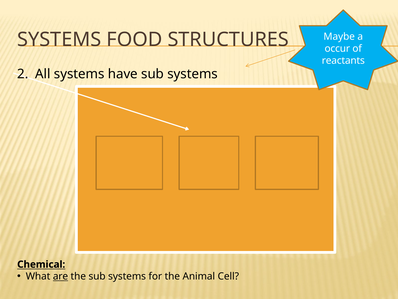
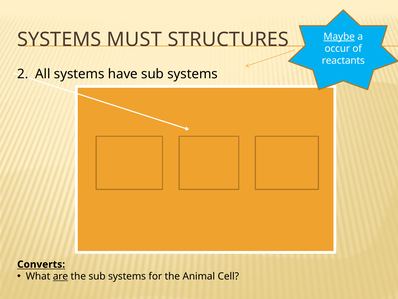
Maybe underline: none -> present (339, 37)
FOOD: FOOD -> MUST (134, 40)
Chemical: Chemical -> Converts (41, 264)
